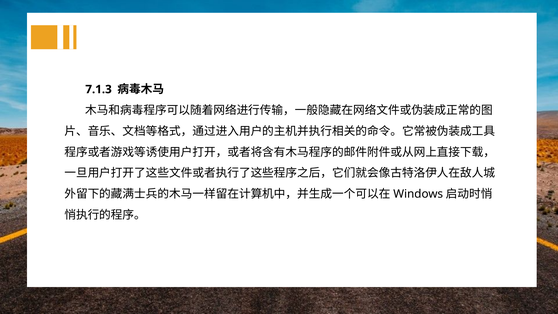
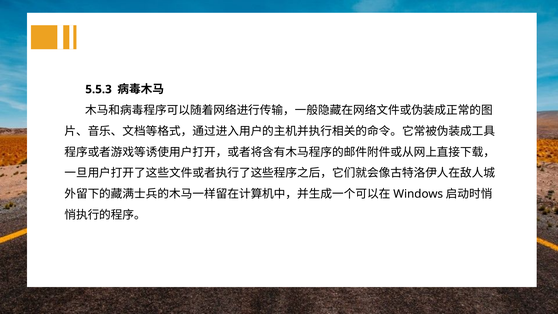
7.1.3: 7.1.3 -> 5.5.3 (99, 89)
